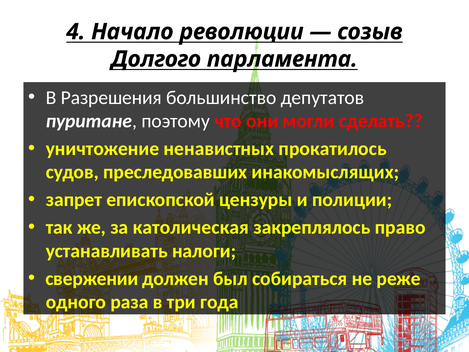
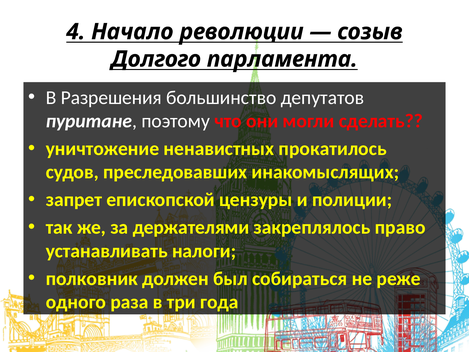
католическая: католическая -> держателями (191, 227)
свержении: свержении -> полковник (92, 278)
